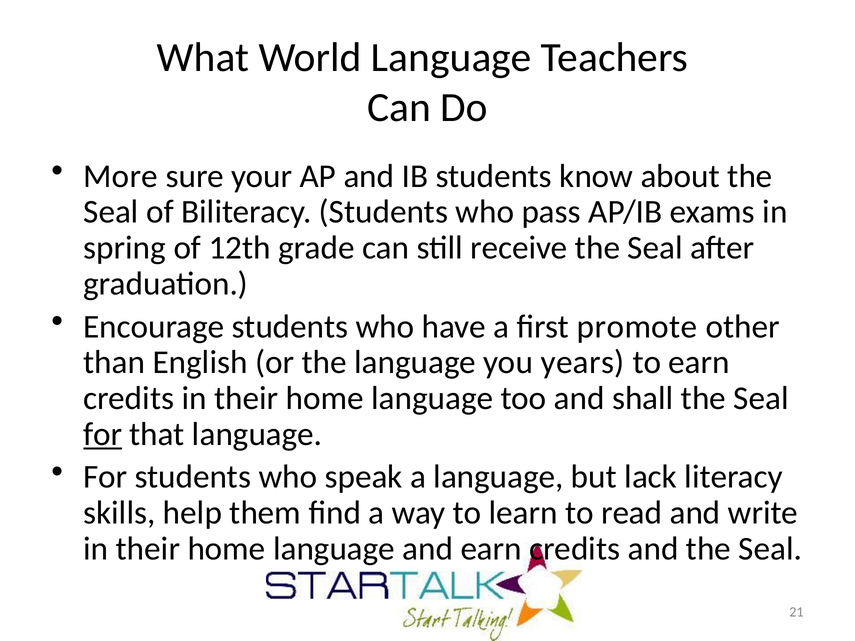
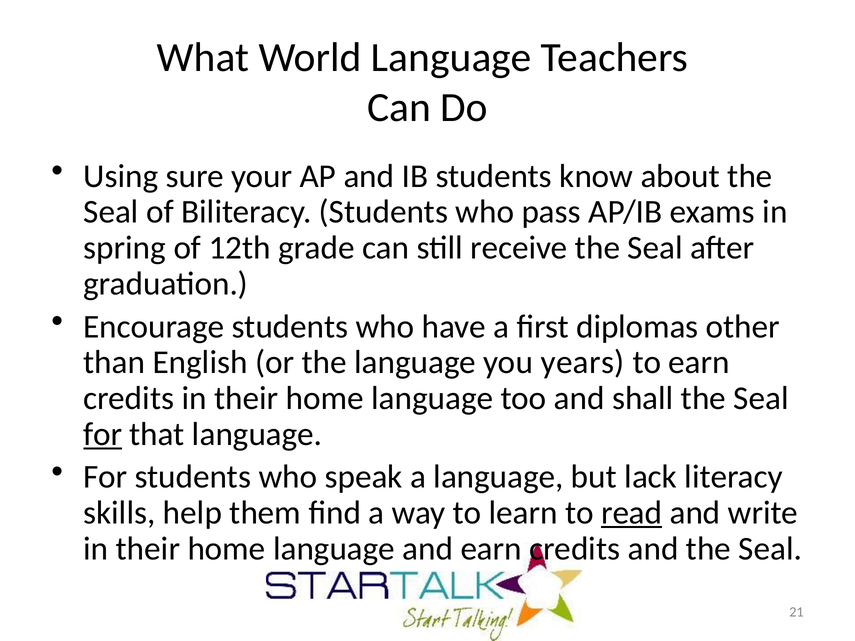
More: More -> Using (121, 176)
promote: promote -> diplomas (637, 327)
read underline: none -> present (632, 513)
